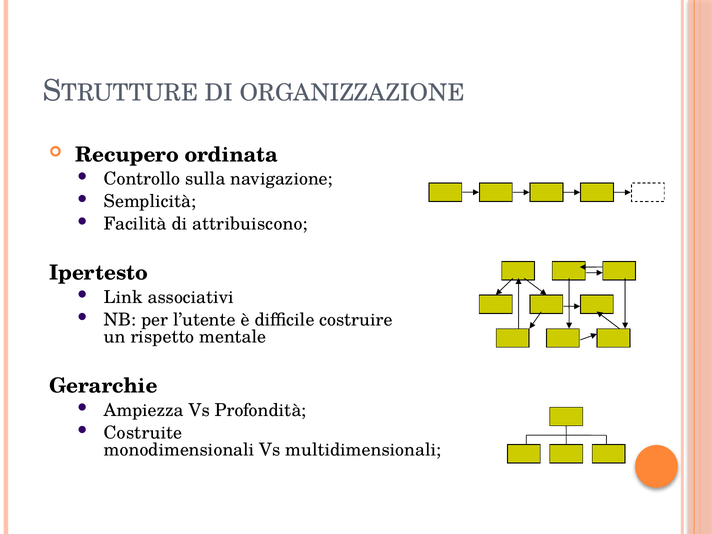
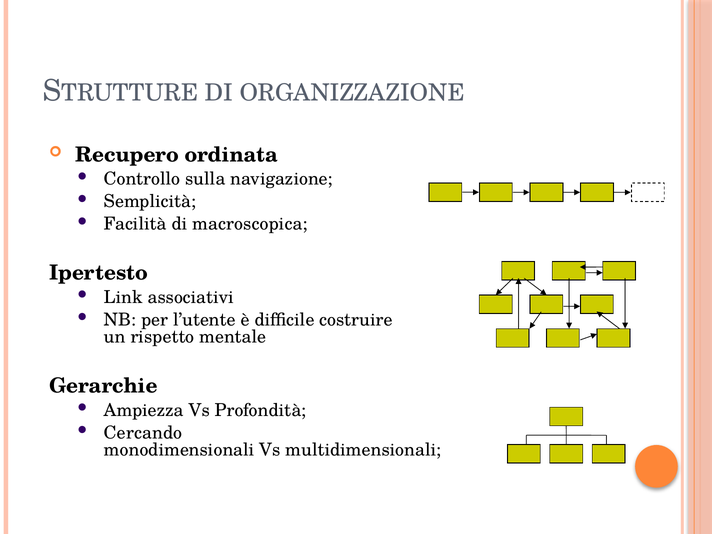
attribuiscono: attribuiscono -> macroscopica (250, 224)
Costruite: Costruite -> Cercando (143, 433)
